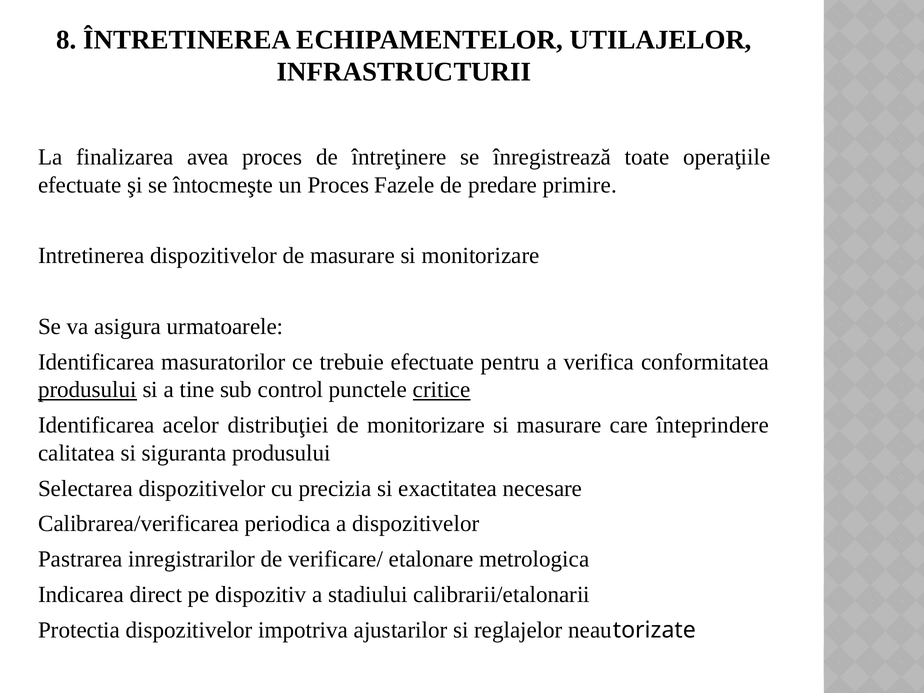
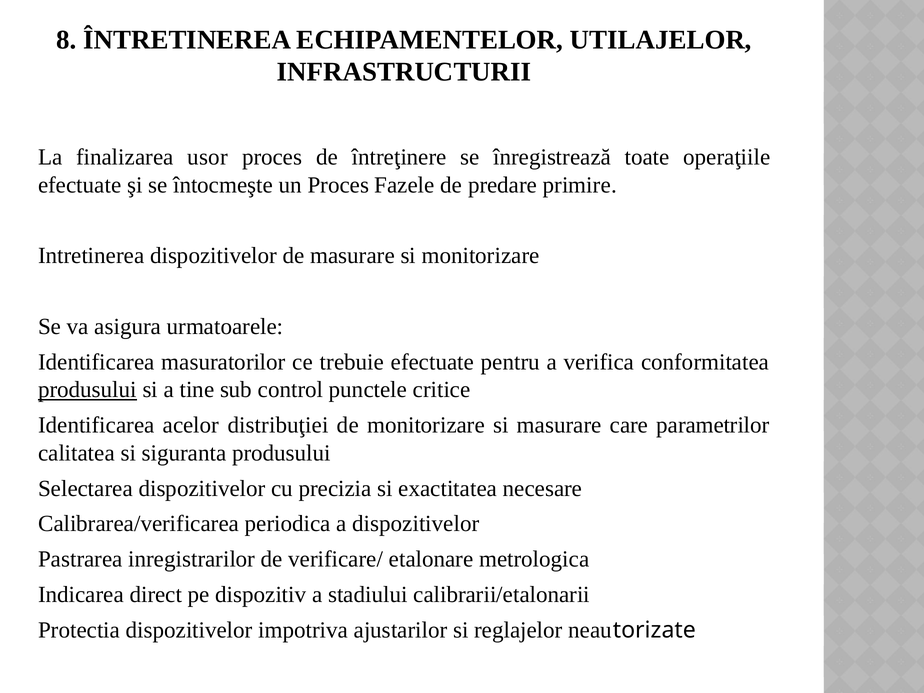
avea: avea -> usor (208, 157)
critice underline: present -> none (442, 390)
înteprindere: înteprindere -> parametrilor (713, 425)
